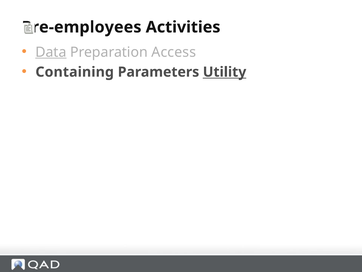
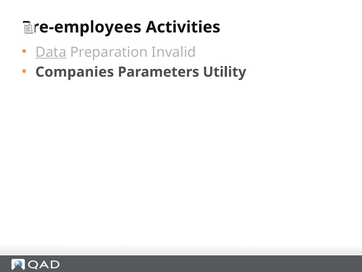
Access: Access -> Invalid (174, 52)
Containing: Containing -> Companies (75, 72)
Utility underline: present -> none (225, 72)
